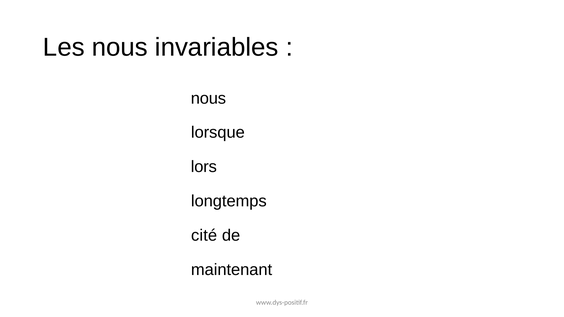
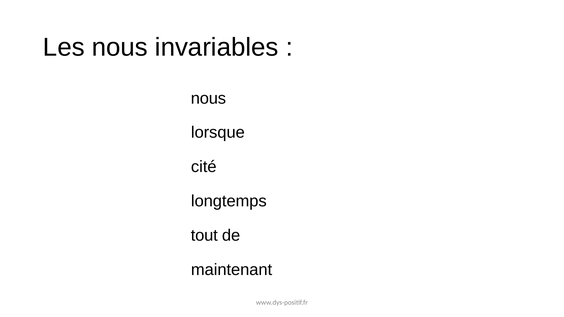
lors: lors -> cité (204, 167)
cité: cité -> tout (204, 236)
